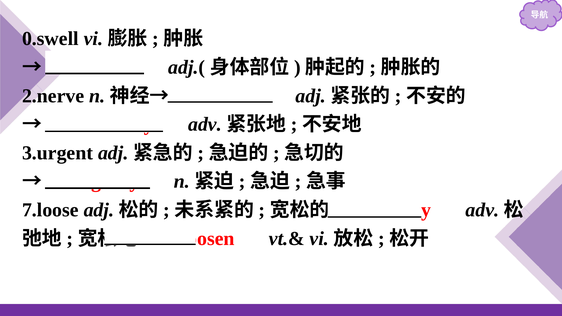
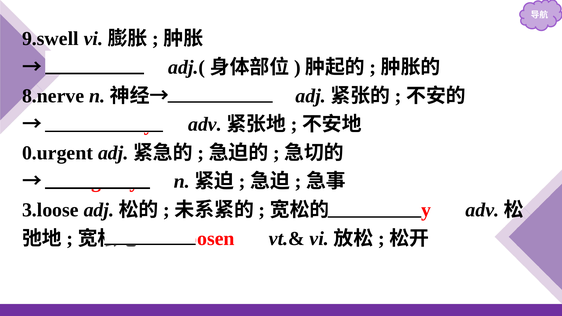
0.swell: 0.swell -> 9.swell (50, 39)
2.nerve: 2.nerve -> 8.nerve (53, 96)
3.urgent: 3.urgent -> 0.urgent (58, 153)
7.loose: 7.loose -> 3.loose (50, 210)
